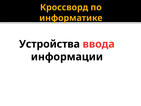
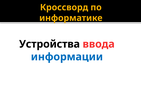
информации colour: black -> blue (67, 57)
